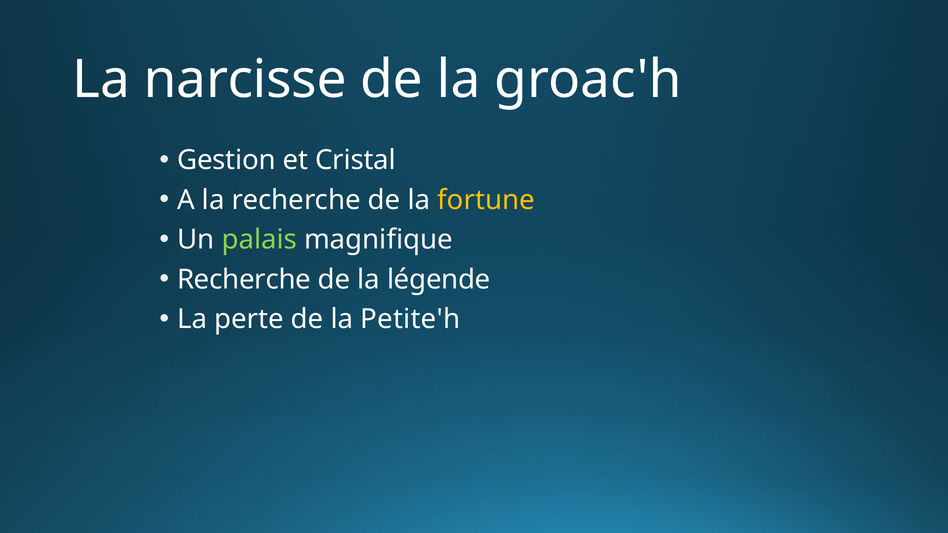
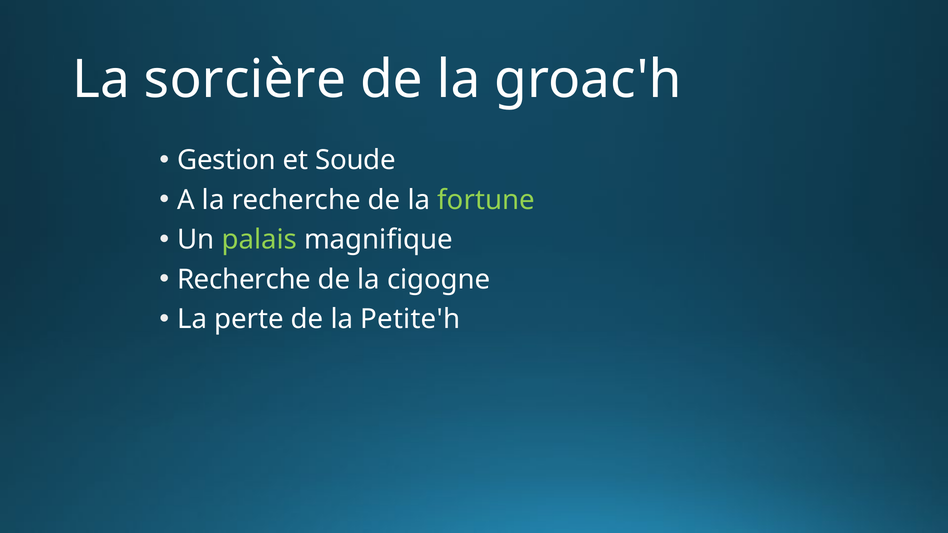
narcisse: narcisse -> sorcière (245, 80)
Cristal: Cristal -> Soude (356, 160)
fortune colour: yellow -> light green (486, 200)
légende: légende -> cigogne (439, 280)
